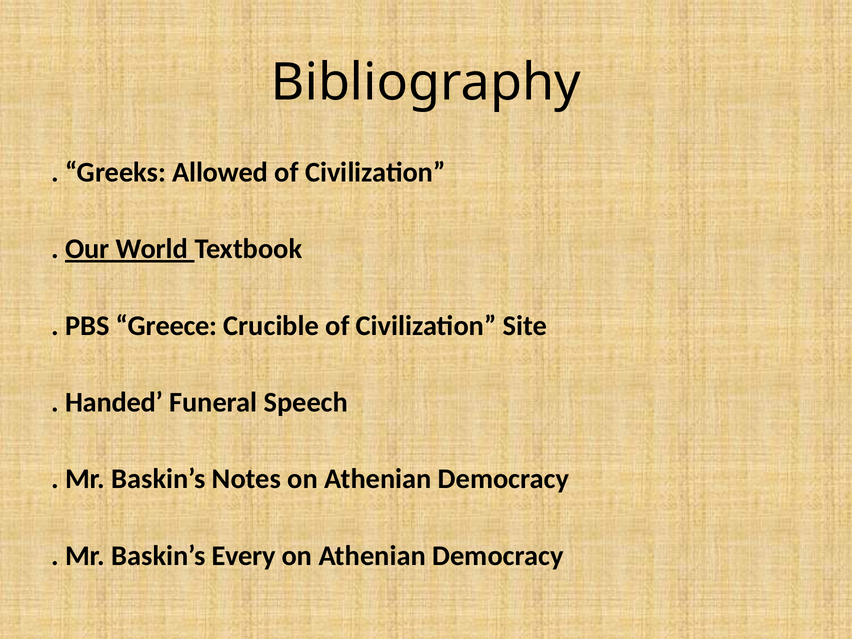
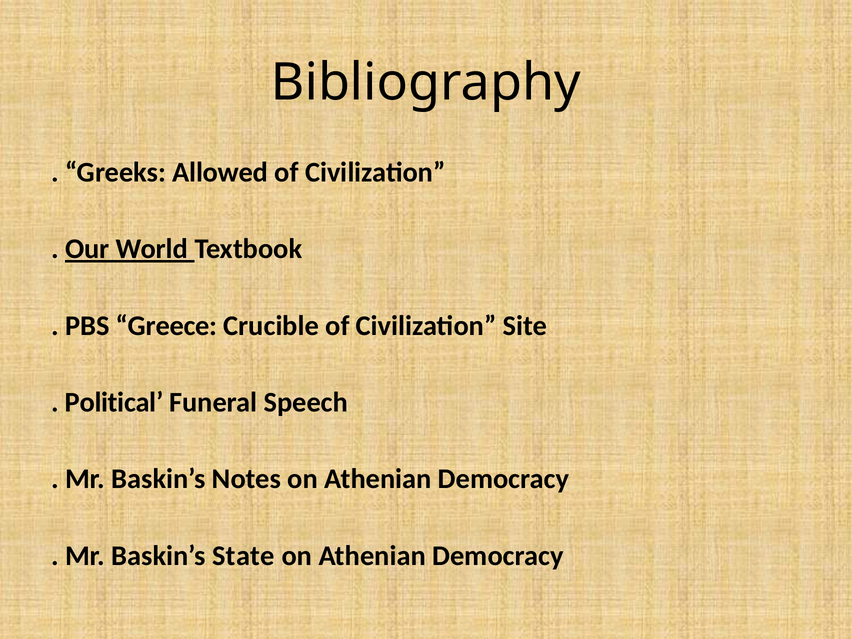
Handed: Handed -> Political (114, 402)
Every: Every -> State (243, 556)
